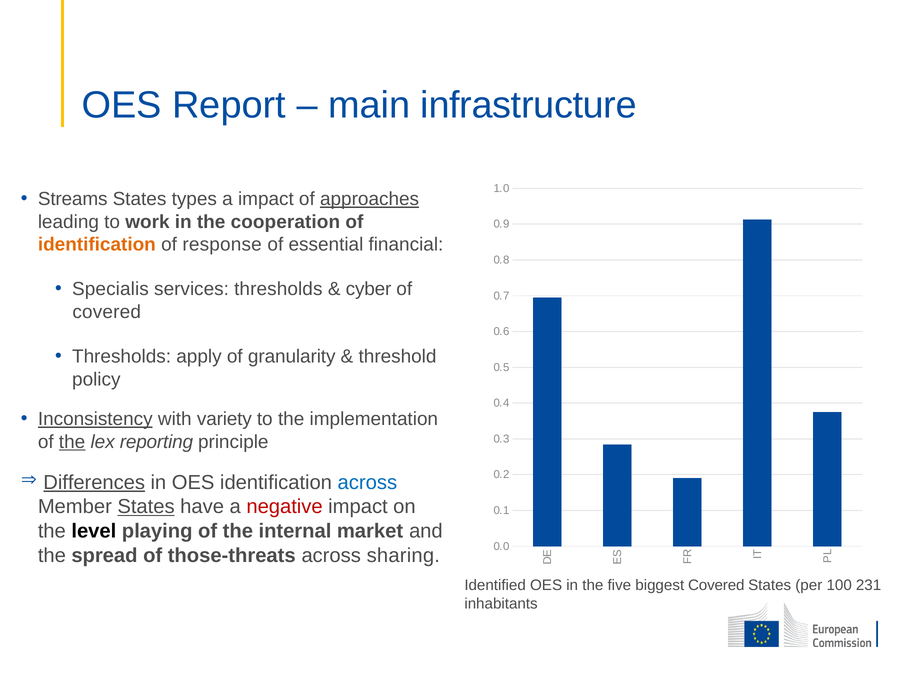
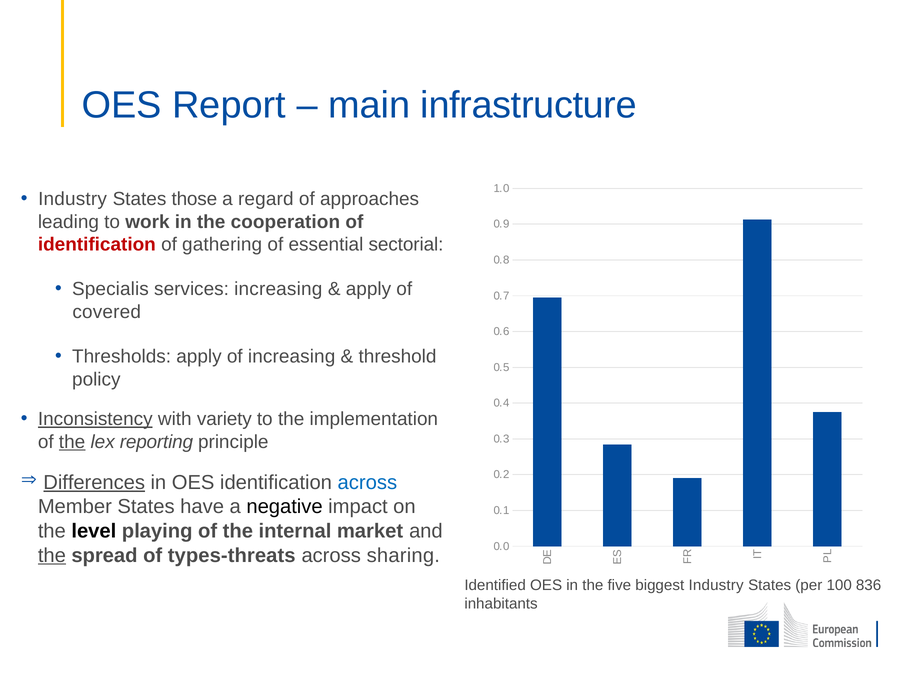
Streams: Streams -> Industry (73, 199)
types: types -> those (194, 199)
a impact: impact -> regard (266, 199)
approaches underline: present -> none (370, 199)
identification colour: orange -> red (97, 245)
response: response -> gathering (222, 245)
financial: financial -> sectorial (406, 245)
services thresholds: thresholds -> increasing (278, 289)
cyber: cyber -> apply (368, 289)
of granularity: granularity -> increasing (292, 357)
States underline: present -> none (146, 507)
negative colour: red -> black (285, 507)
the underline: none -> present (52, 556)
those-threats: those-threats -> types-threats (232, 556)
biggest Covered: Covered -> Industry (716, 586)
231: 231 -> 836 (869, 586)
